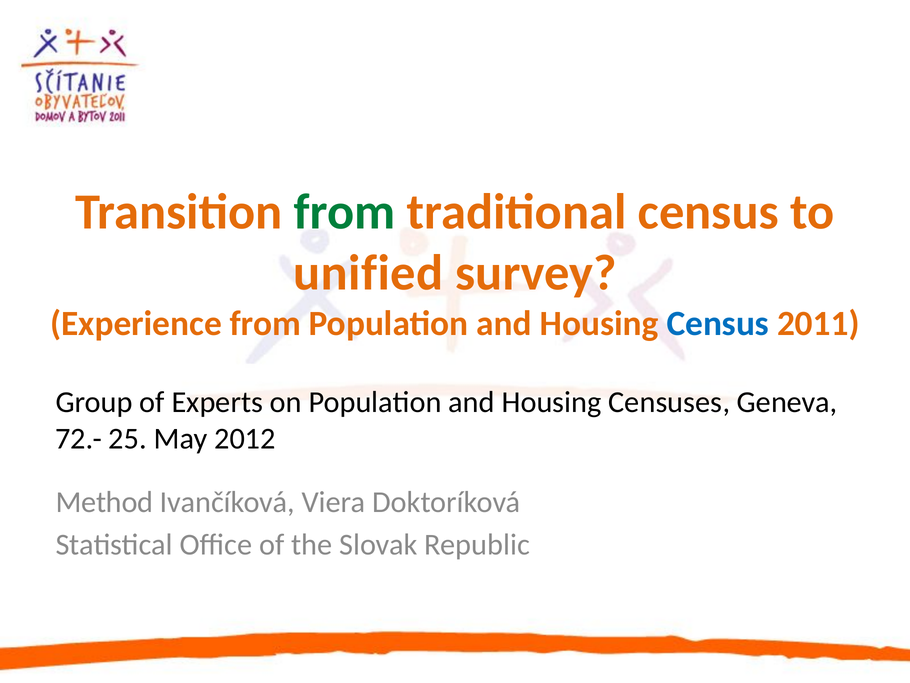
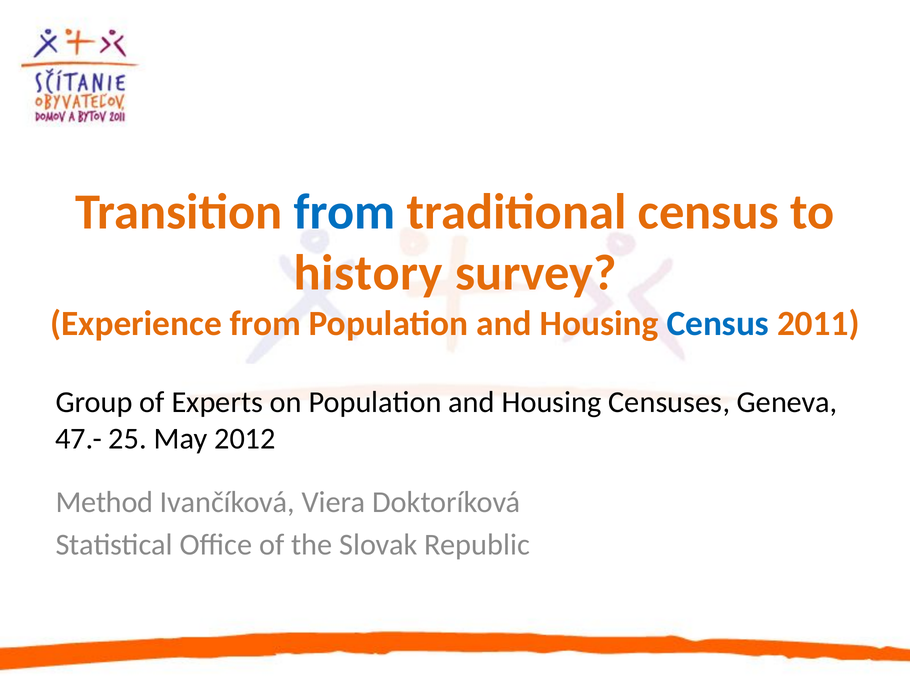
from colour: green -> blue (345, 212)
unified: unified -> history (368, 273)
72.-: 72.- -> 47.- (79, 438)
